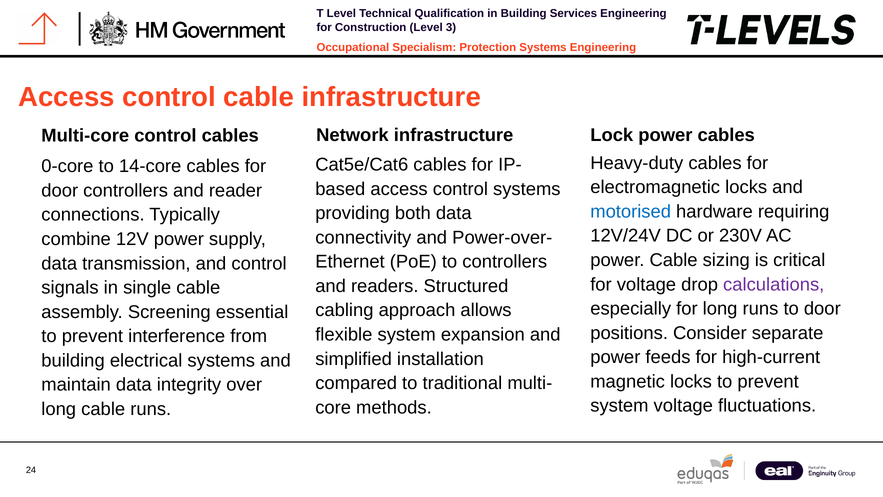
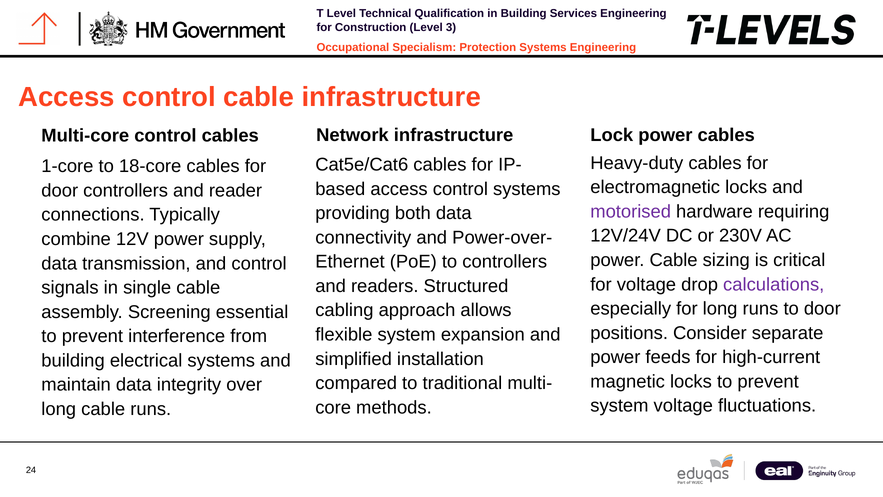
0-core: 0-core -> 1-core (67, 166)
14-core: 14-core -> 18-core (150, 166)
motorised colour: blue -> purple (631, 211)
